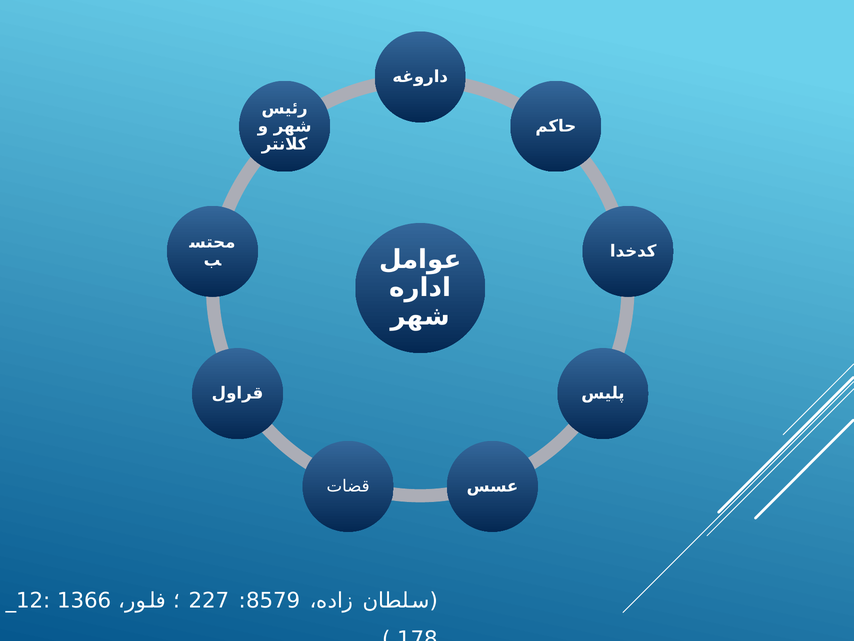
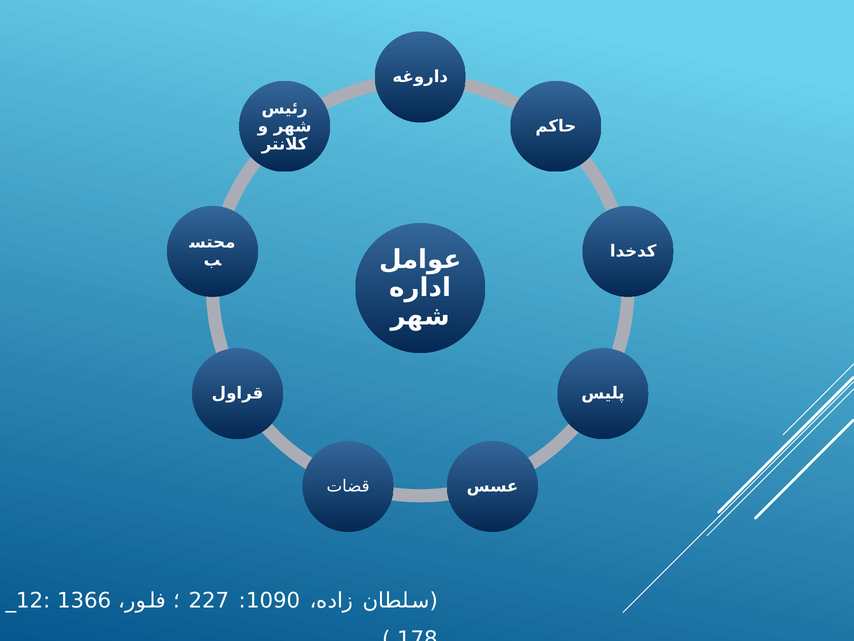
8579: 8579 -> 1090 (273, 600)
